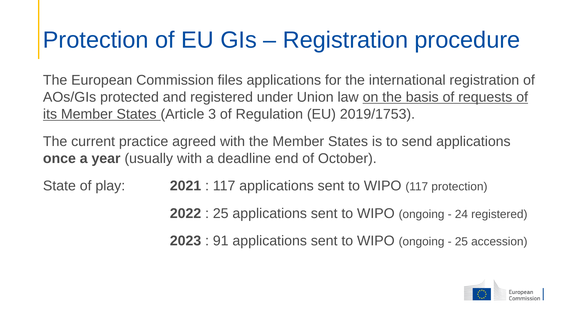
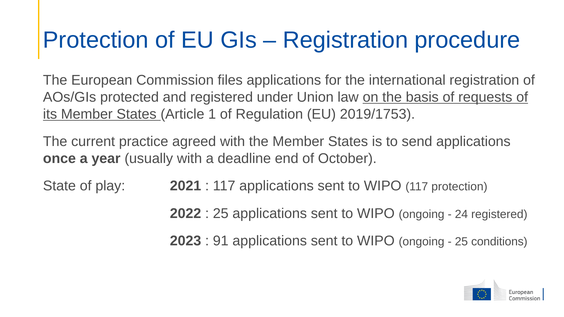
3: 3 -> 1 (212, 114)
accession: accession -> conditions (499, 242)
